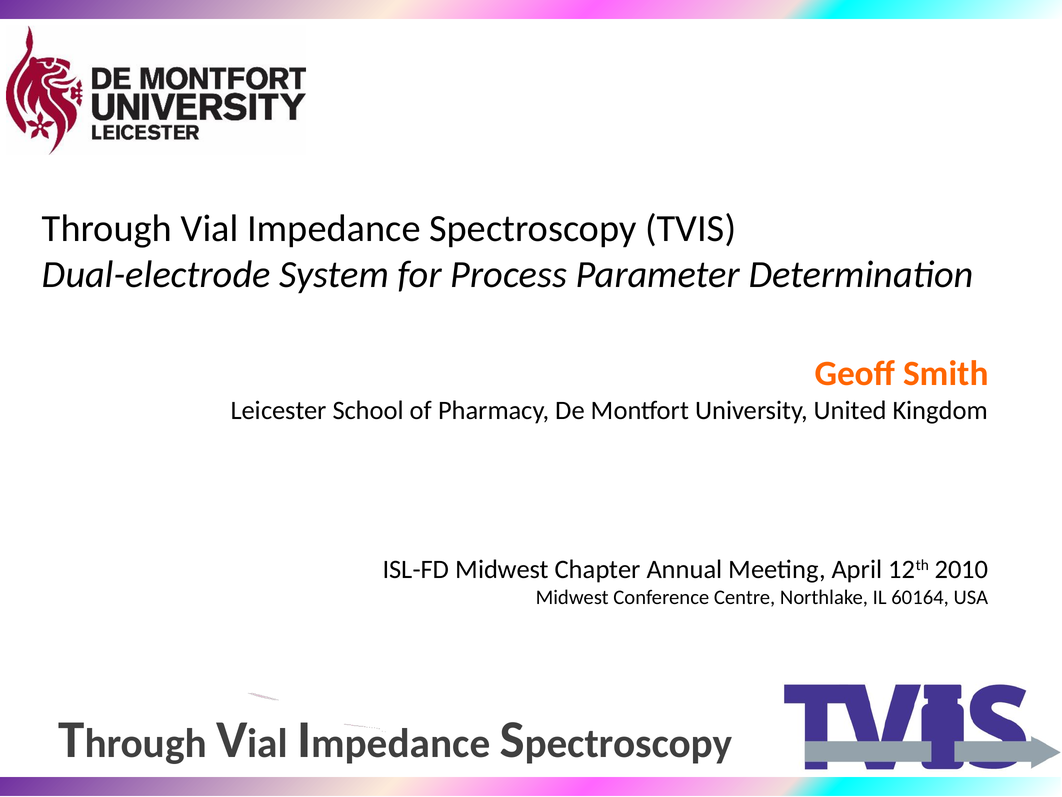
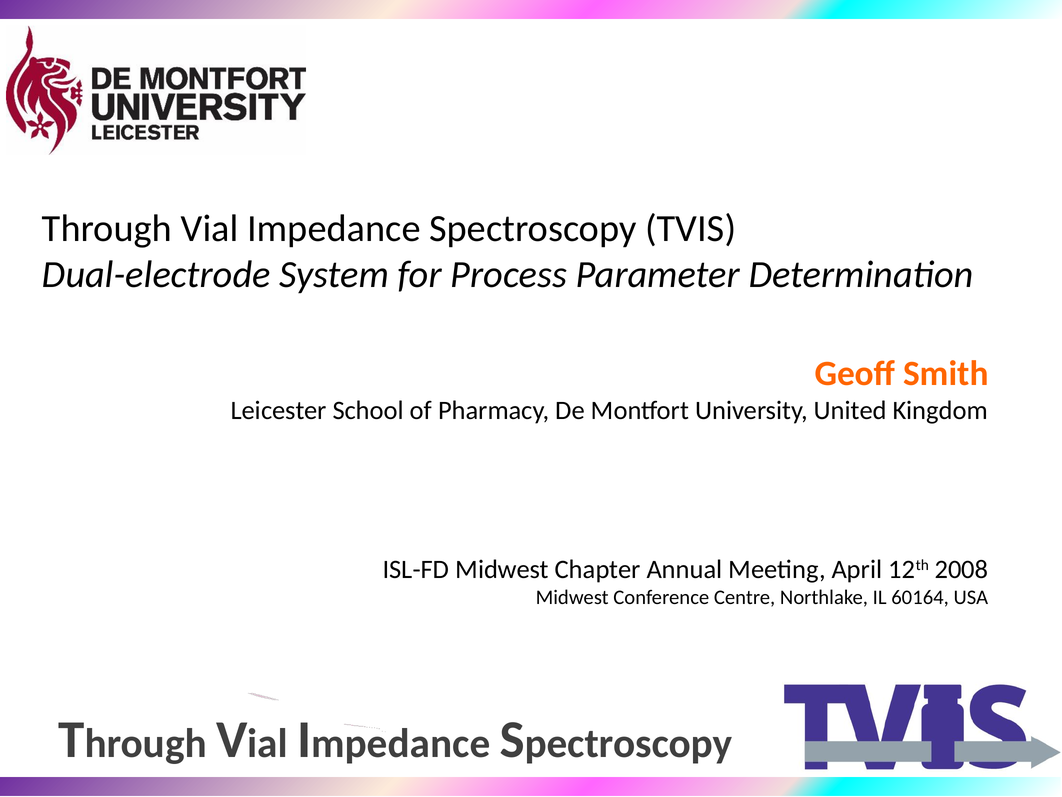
2010: 2010 -> 2008 (961, 569)
